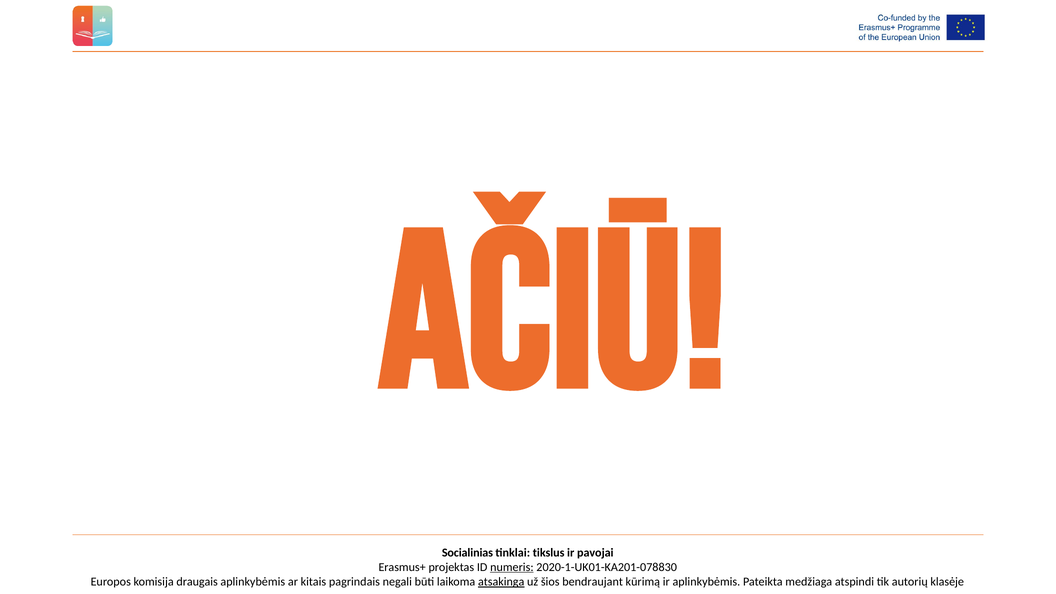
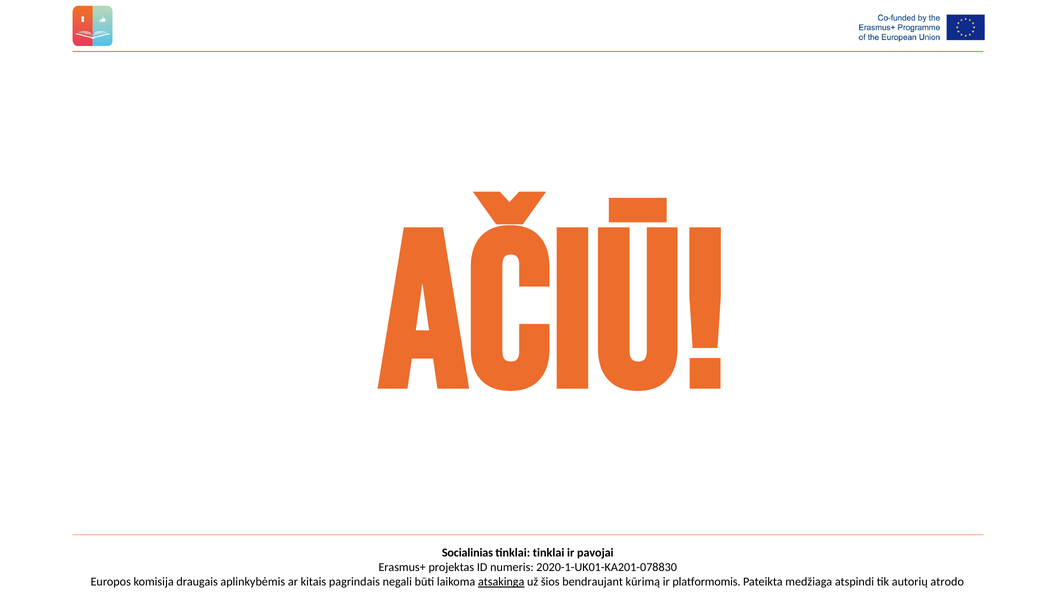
tinklai tikslus: tikslus -> tinklai (549, 553)
numeris underline: present -> none (512, 567)
ir aplinkybėmis: aplinkybėmis -> platformomis (706, 582)
klasėje: klasėje -> atrodo (947, 582)
